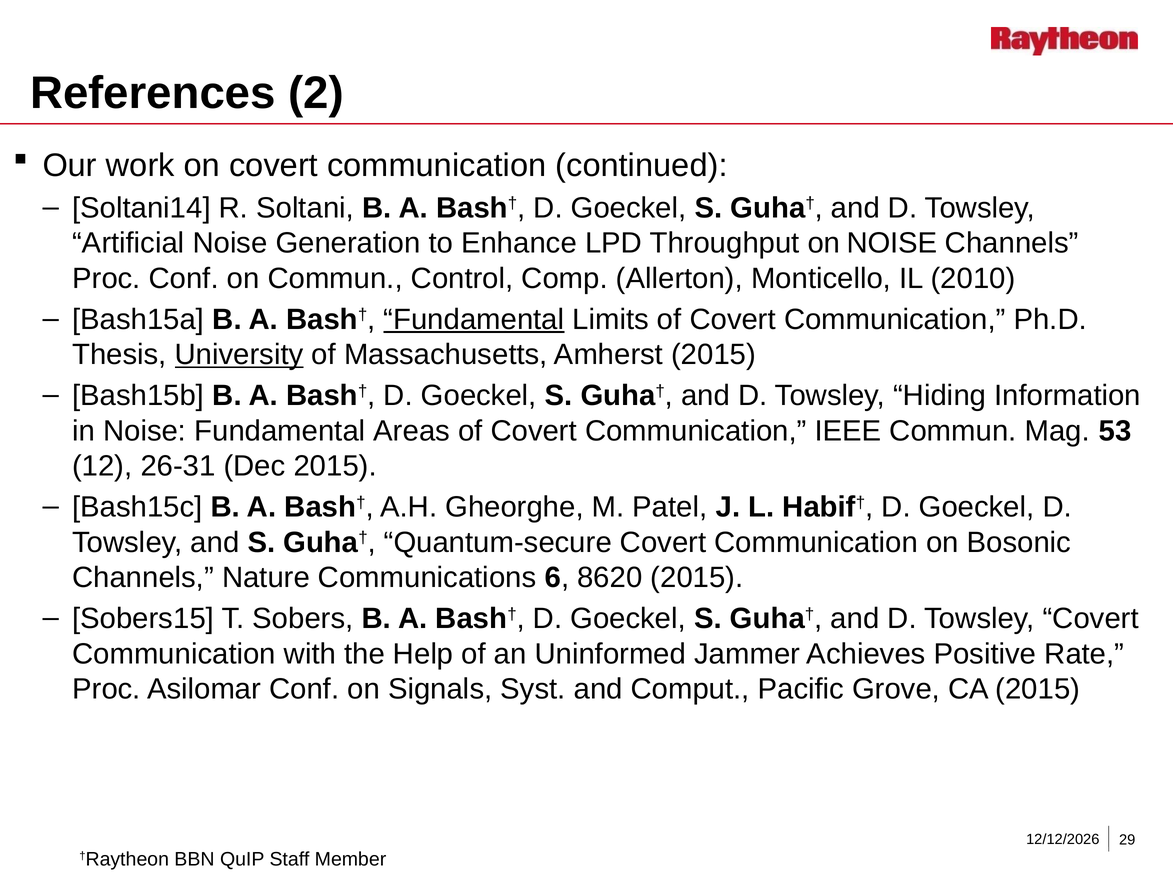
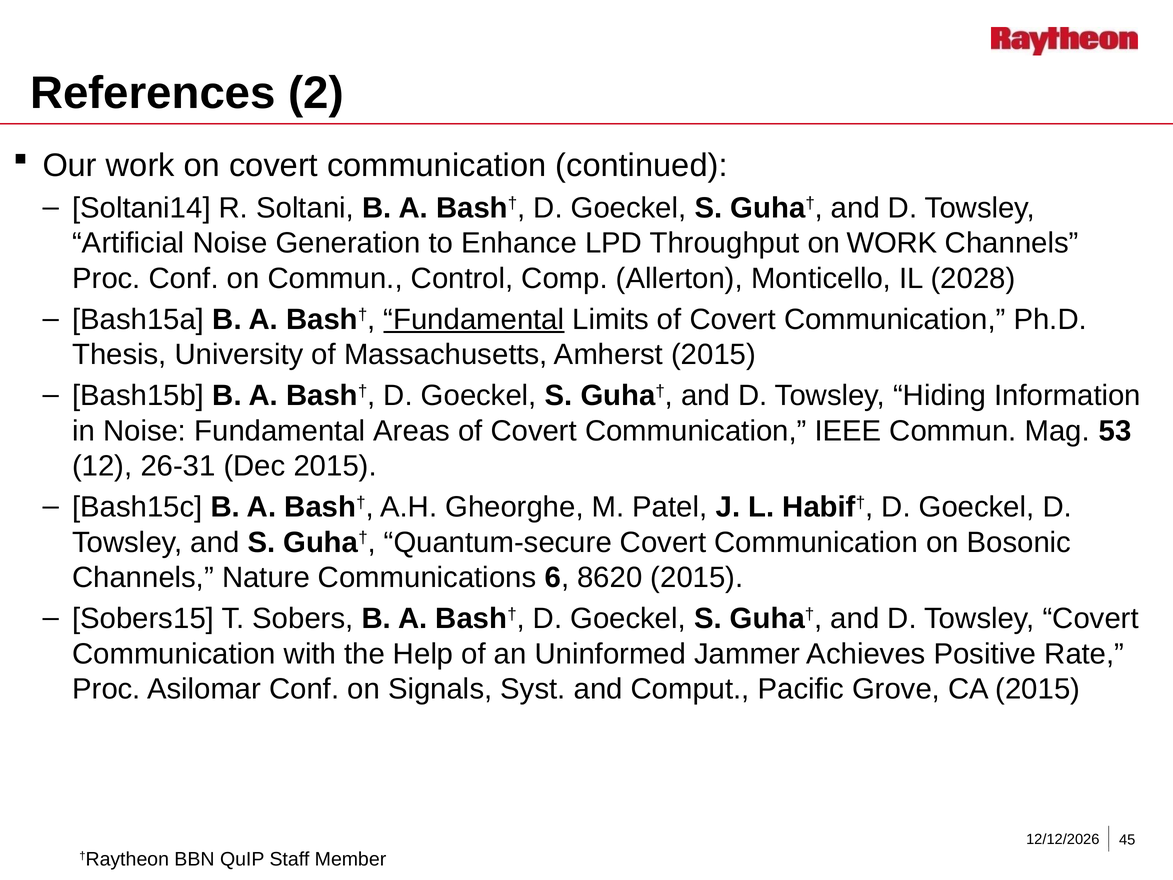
on NOISE: NOISE -> WORK (892, 243)
2010: 2010 -> 2028 (973, 278)
University underline: present -> none (239, 355)
29: 29 -> 45 (1127, 839)
